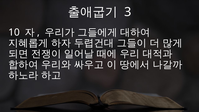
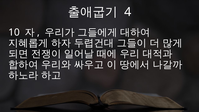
3: 3 -> 4 (128, 12)
